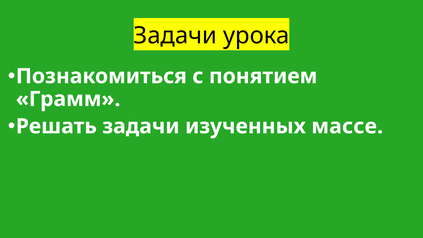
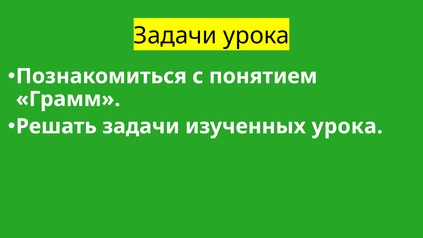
изученных массе: массе -> урока (347, 126)
